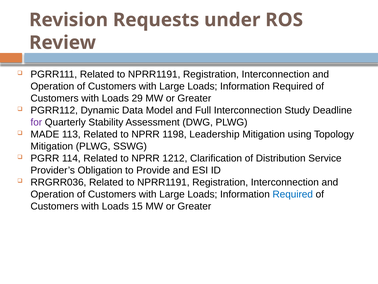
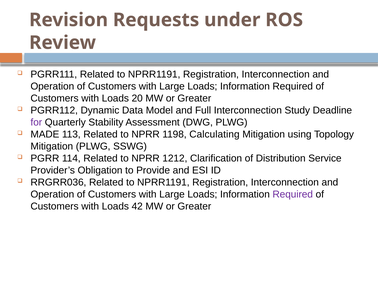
29: 29 -> 20 (137, 98)
Leadership: Leadership -> Calculating (214, 134)
Required colour: blue -> purple (293, 194)
15: 15 -> 42 (137, 206)
